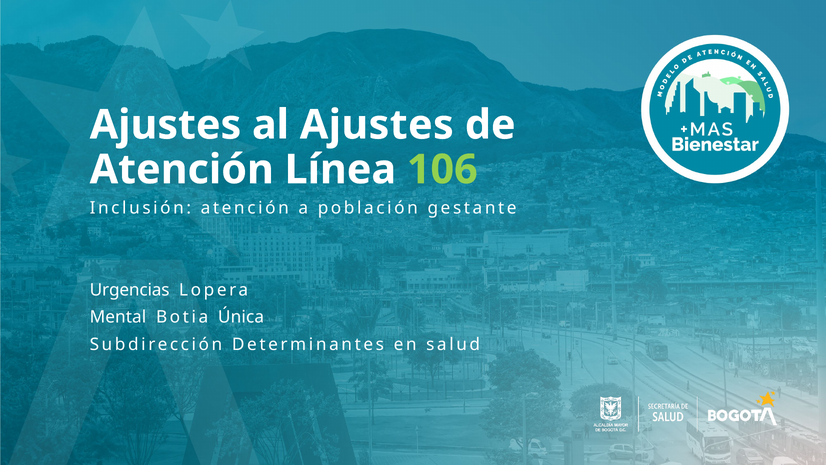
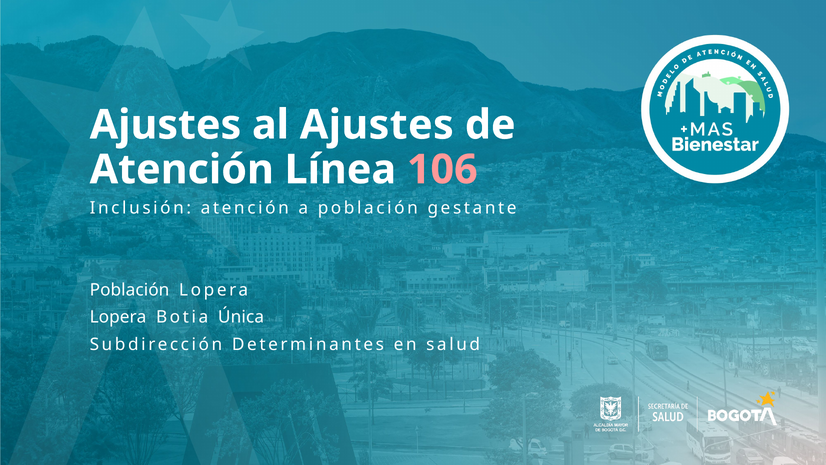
106 colour: light green -> pink (442, 169)
Urgencias: Urgencias -> Población (130, 290)
Mental: Mental -> Lopera (118, 317)
